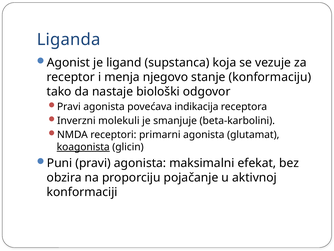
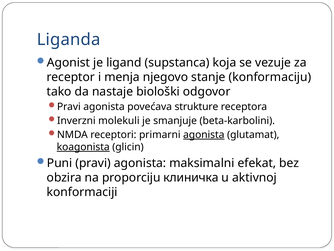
indikacija: indikacija -> strukture (196, 107)
agonista underline: none -> present (204, 134)
pojačanje: pojačanje -> клиничка (191, 177)
